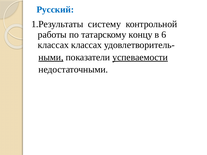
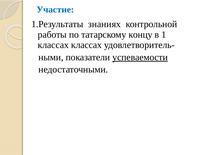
Русский: Русский -> Участие (55, 10)
систему: систему -> знаниях (104, 24)
6: 6 -> 1 (164, 35)
ными underline: present -> none (51, 57)
